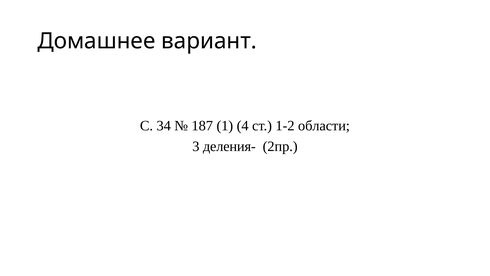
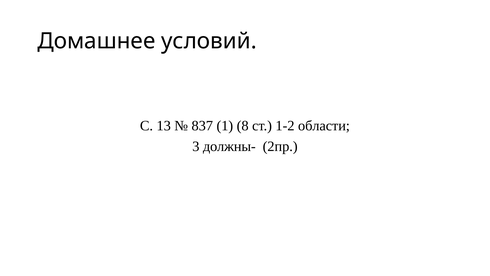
вариант: вариант -> условий (209, 41)
34: 34 -> 13 (164, 126)
187: 187 -> 837 (202, 126)
4: 4 -> 8 (243, 126)
деления-: деления- -> должны- (229, 146)
